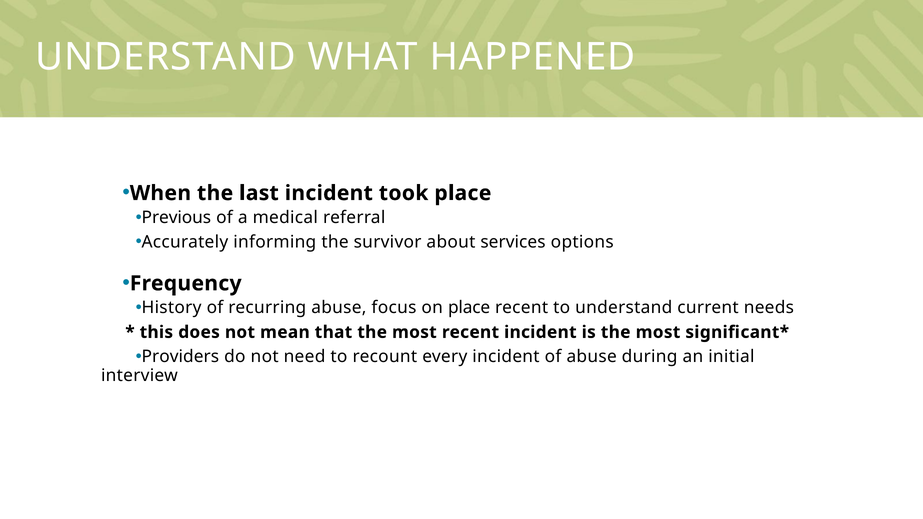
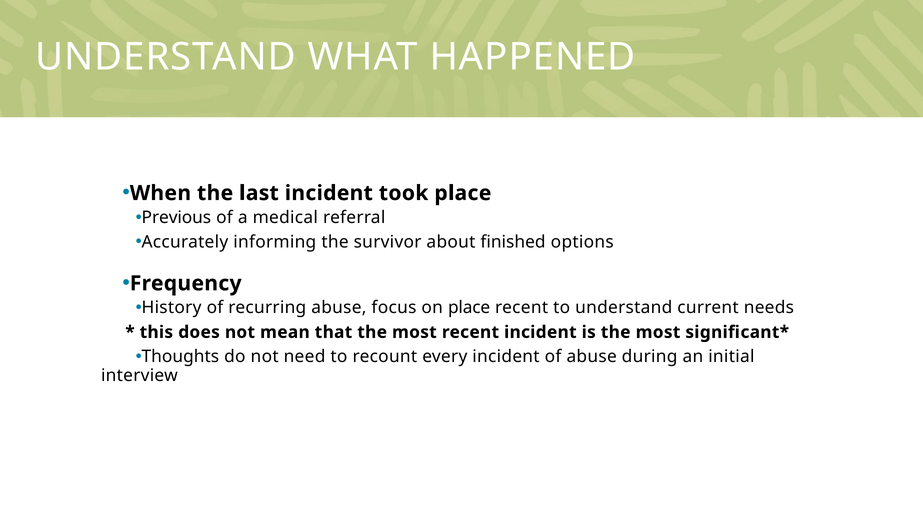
services: services -> finished (513, 242)
Providers: Providers -> Thoughts (180, 357)
